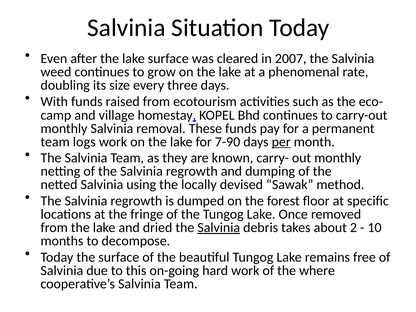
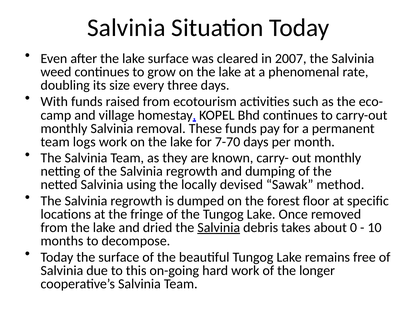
7-90: 7-90 -> 7-70 (228, 142)
per underline: present -> none (281, 142)
2: 2 -> 0 (353, 228)
where: where -> longer (317, 270)
